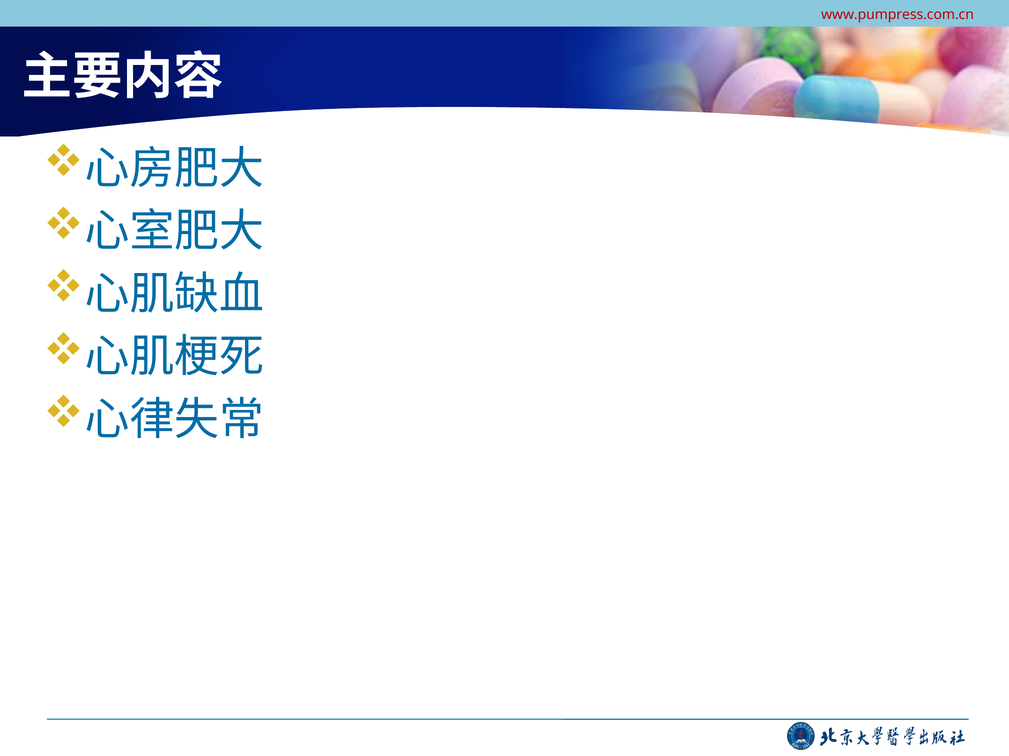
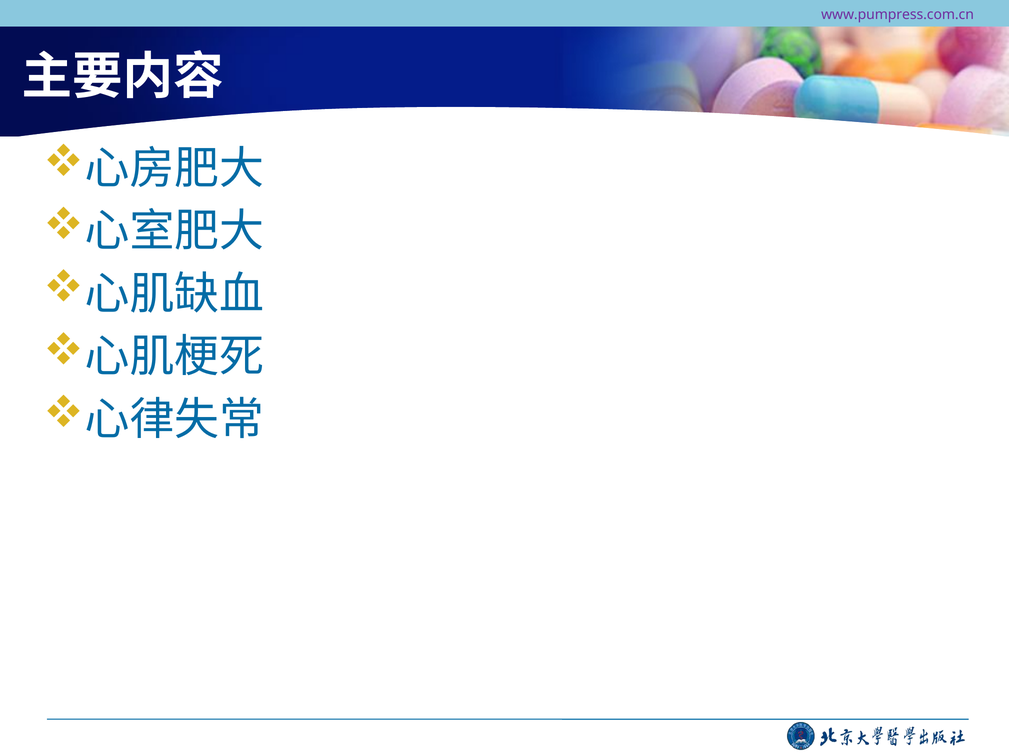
www.pumpress.com.cn colour: red -> purple (898, 14)
